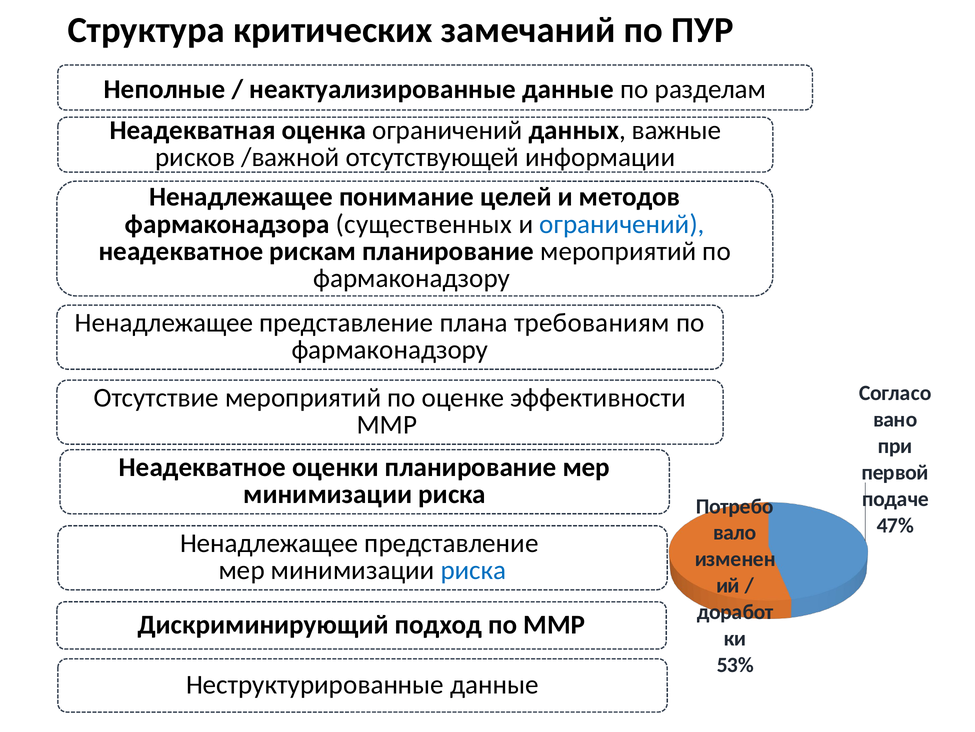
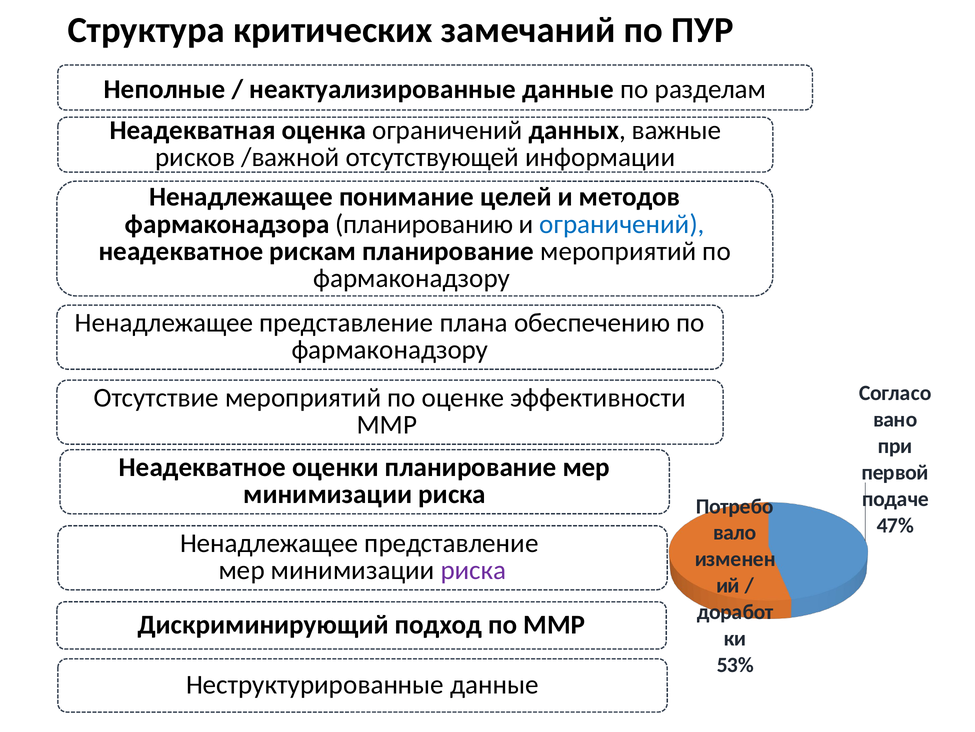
существенных: существенных -> планированию (424, 224)
требованиям: требованиям -> обеспечению (592, 322)
риска colour: blue -> purple (473, 570)
